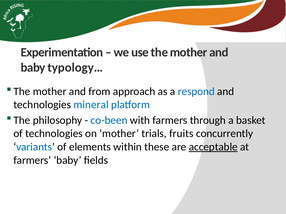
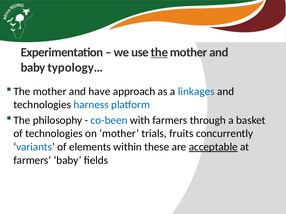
the underline: none -> present (159, 52)
from: from -> have (99, 92)
respond: respond -> linkages (196, 92)
mineral: mineral -> harness (91, 105)
